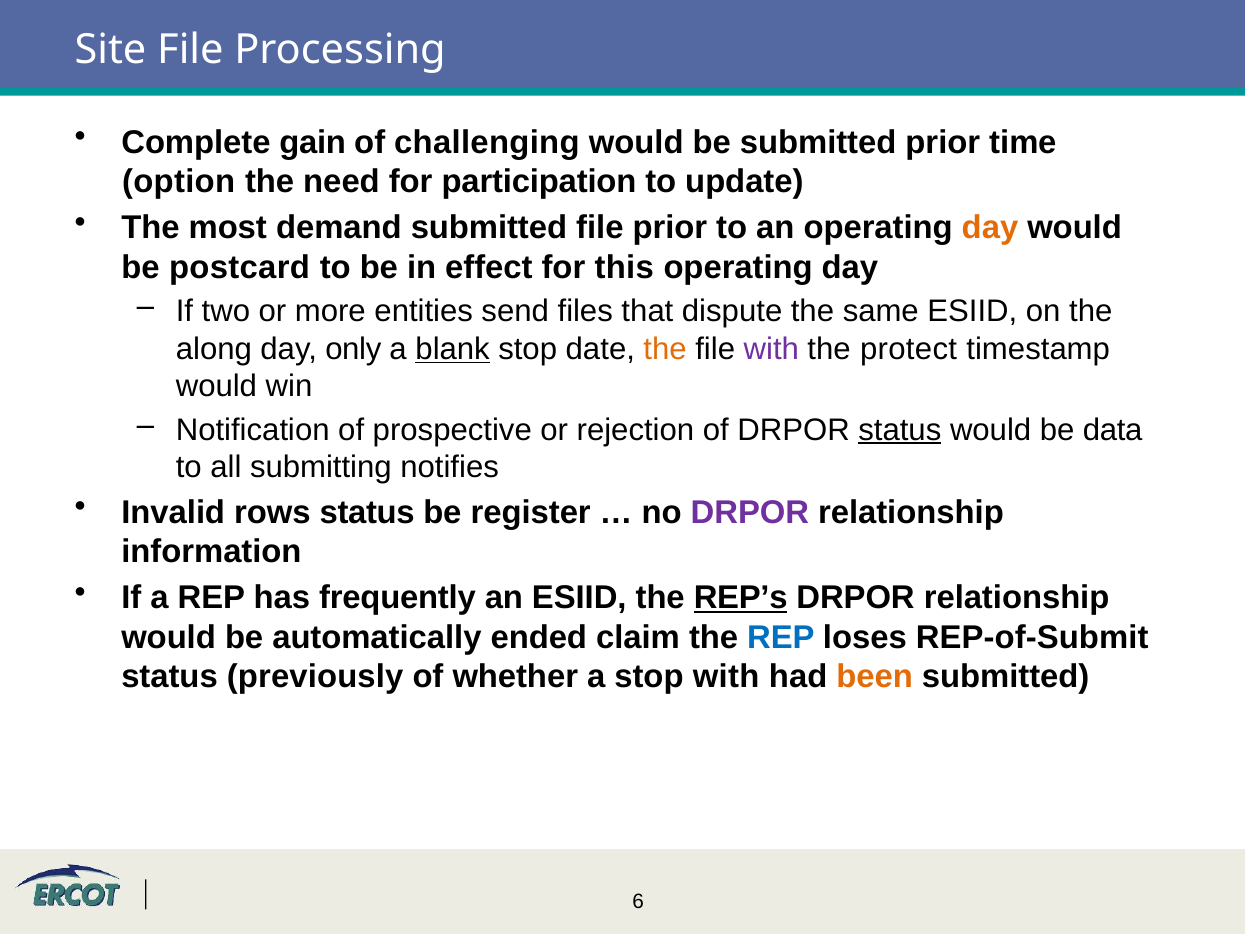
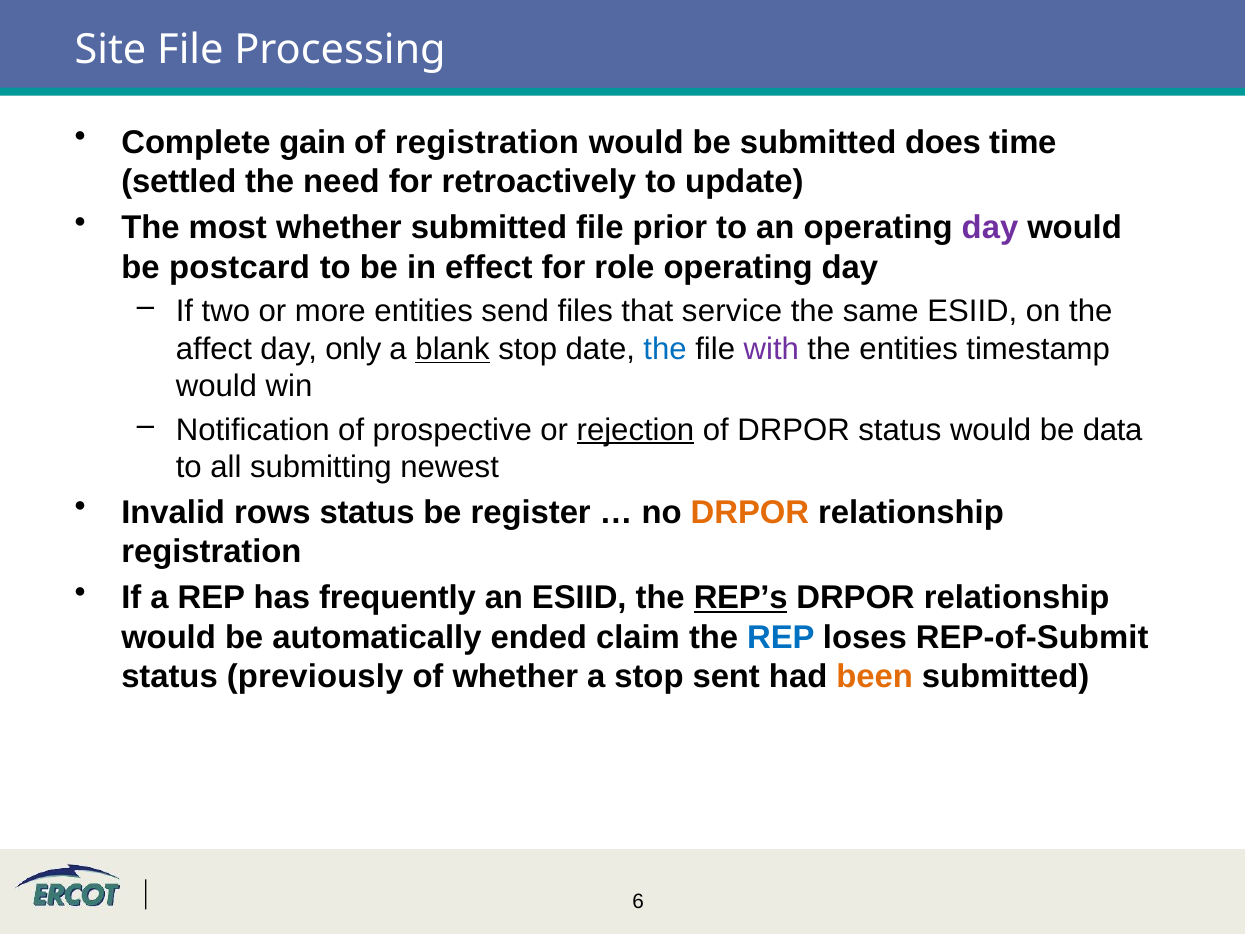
of challenging: challenging -> registration (487, 142)
submitted prior: prior -> does (943, 142)
option: option -> settled (179, 182)
participation: participation -> retroactively (539, 182)
most demand: demand -> whether (339, 228)
day colour: orange -> purple (990, 228)
this: this -> role (624, 267)
dispute: dispute -> service (732, 312)
along: along -> affect (214, 349)
the colour: orange -> blue (665, 349)
the protect: protect -> entities (909, 349)
rejection underline: none -> present (635, 430)
status underline: present -> none (900, 430)
notifies: notifies -> newest (450, 467)
DRPOR colour: purple -> orange (750, 512)
information: information -> registration (211, 552)
stop with: with -> sent (726, 677)
